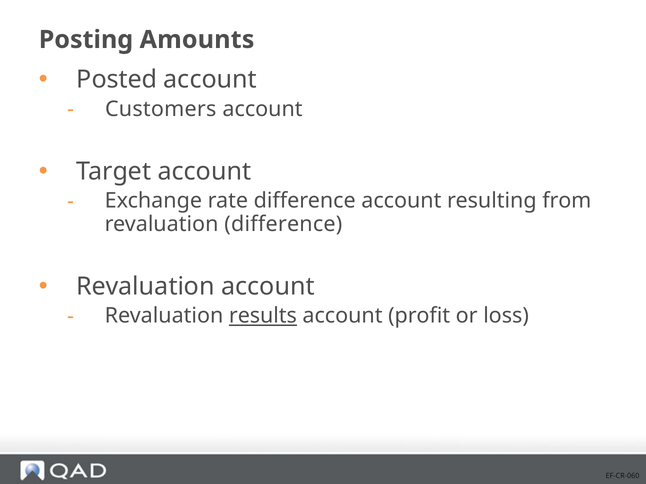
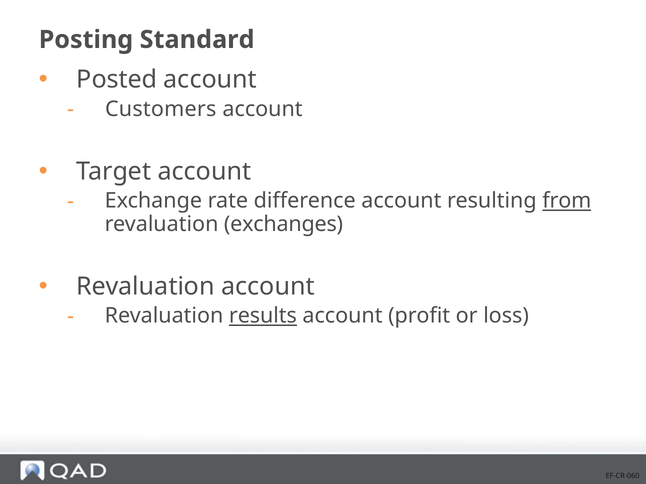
Amounts: Amounts -> Standard (197, 40)
from underline: none -> present (567, 201)
revaluation difference: difference -> exchanges (284, 224)
